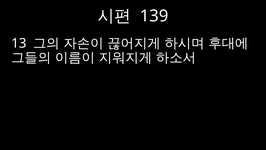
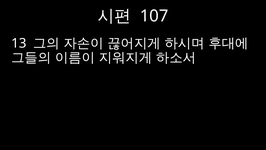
139: 139 -> 107 (154, 16)
